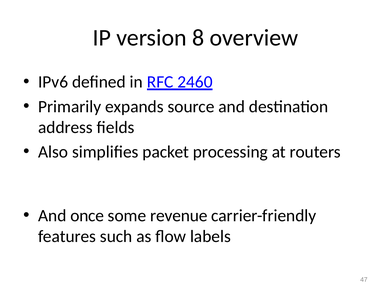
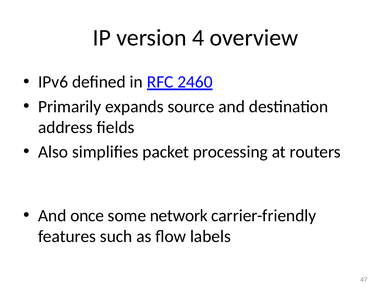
8: 8 -> 4 (198, 38)
revenue: revenue -> network (179, 216)
